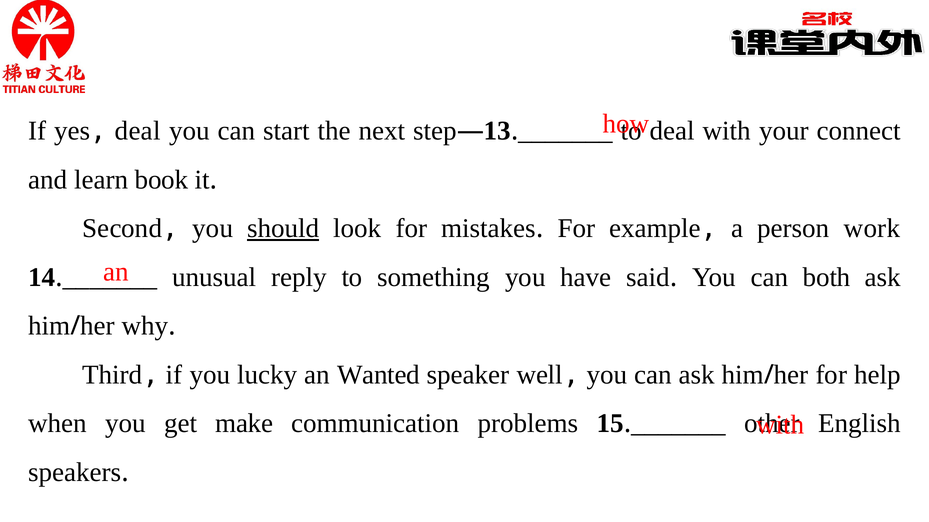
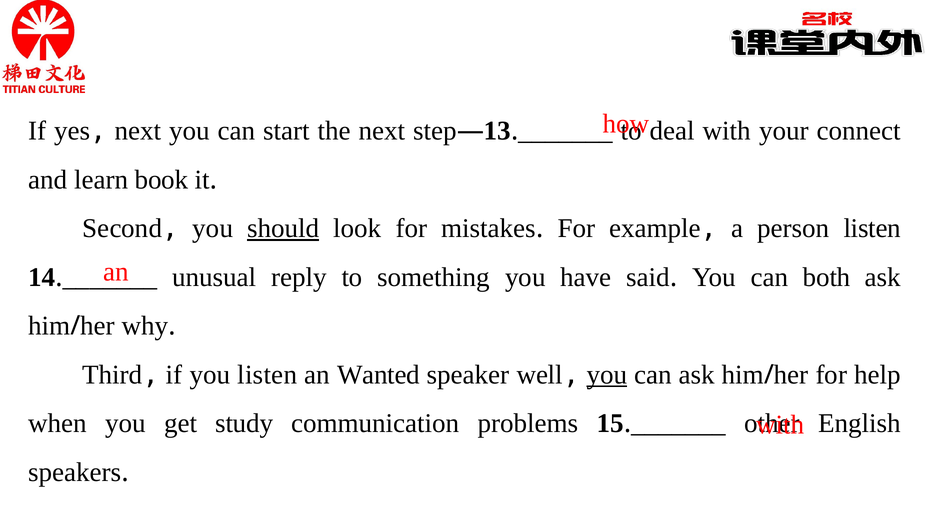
yes deal: deal -> next (138, 131)
person work: work -> listen (872, 229)
you lucky: lucky -> listen (267, 375)
you underline: none -> present (607, 375)
make: make -> study (244, 424)
